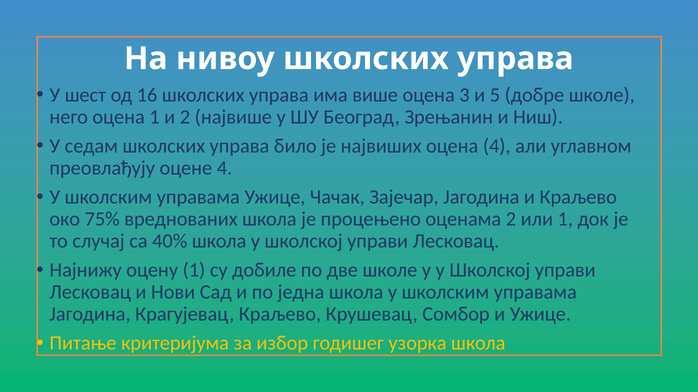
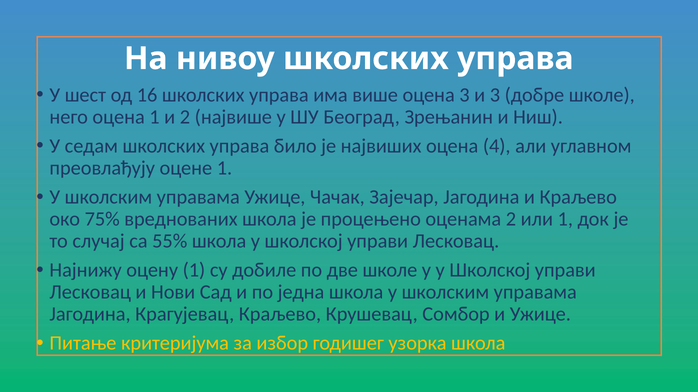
и 5: 5 -> 3 (495, 95)
оцене 4: 4 -> 1 (224, 168)
40%: 40% -> 55% (170, 241)
